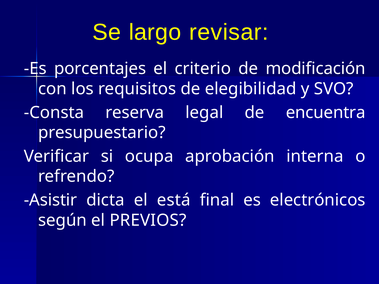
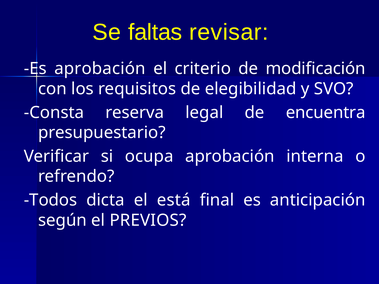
largo: largo -> faltas (155, 32)
Es porcentajes: porcentajes -> aprobación (100, 69)
Asistir: Asistir -> Todos (51, 200)
electrónicos: electrónicos -> anticipación (318, 200)
